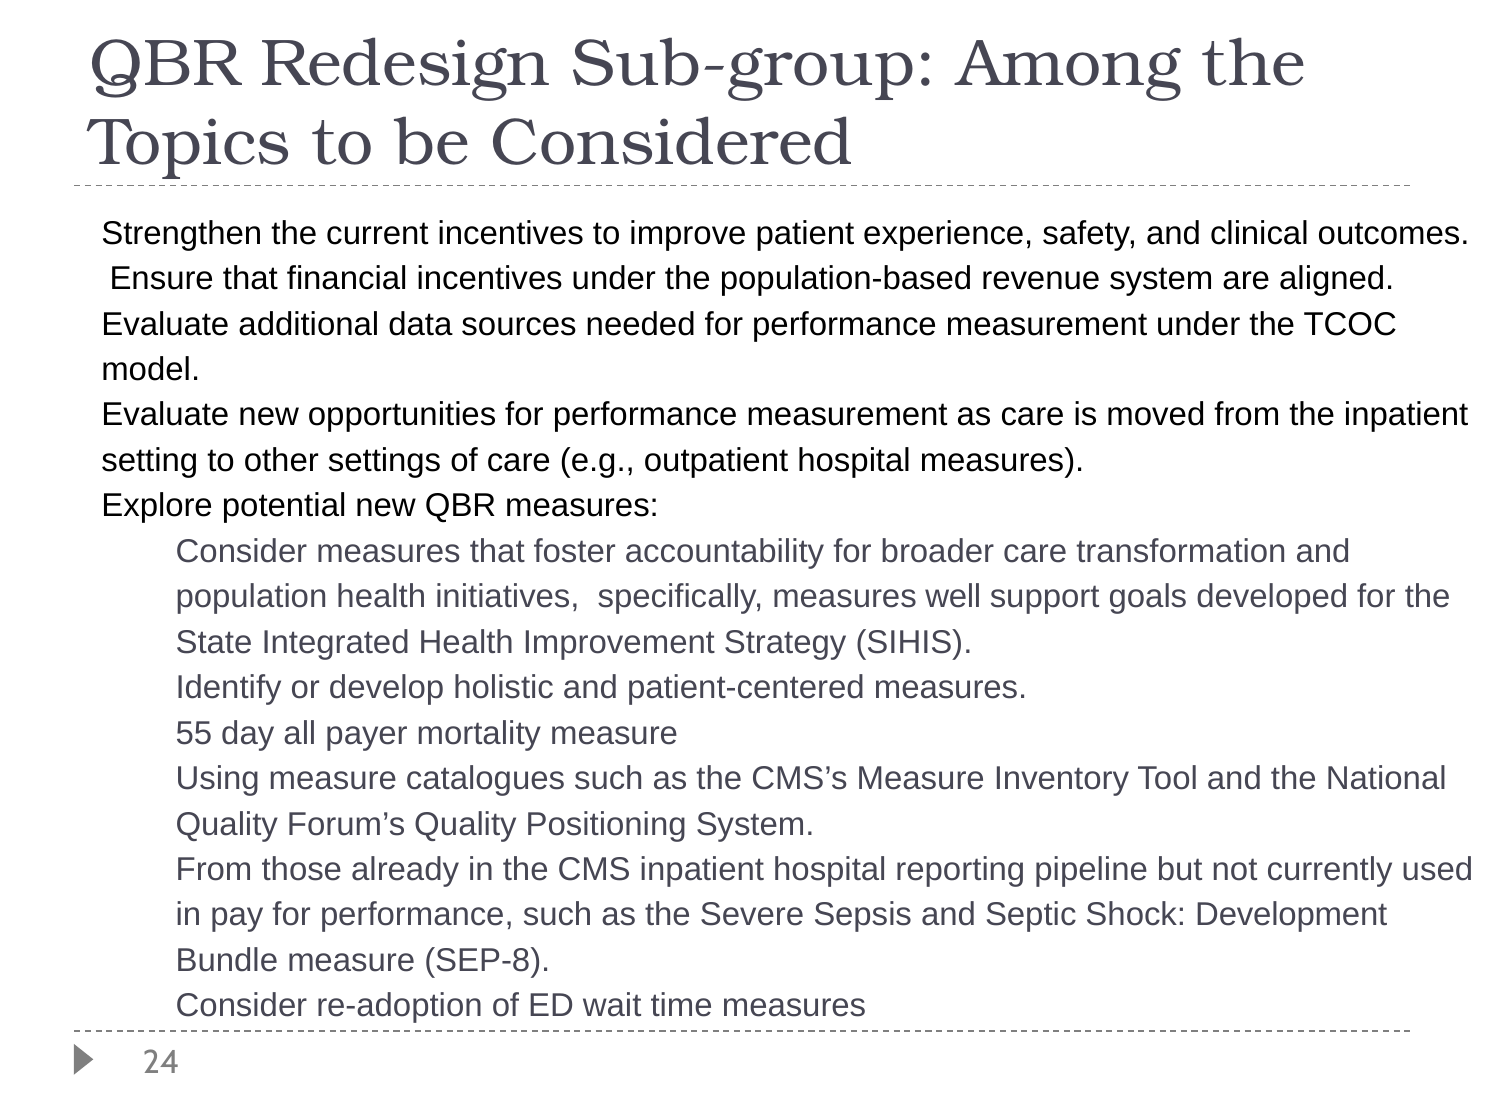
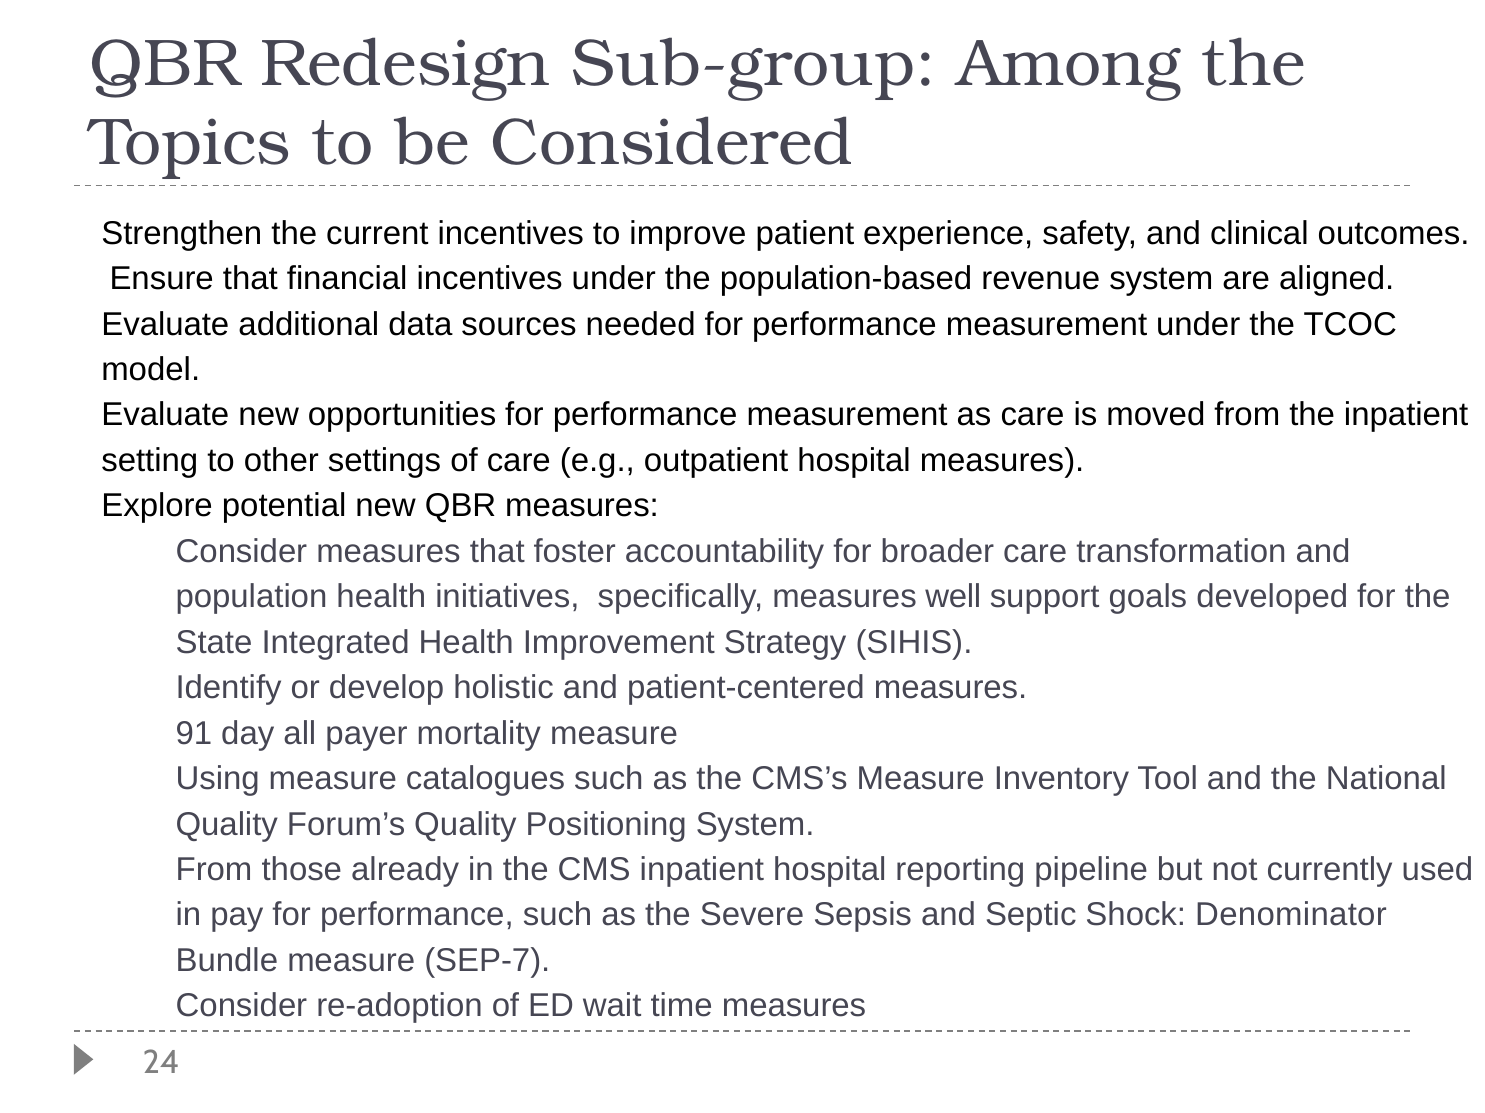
55: 55 -> 91 (194, 734)
Development: Development -> Denominator (1291, 916)
SEP-8: SEP-8 -> SEP-7 (487, 961)
